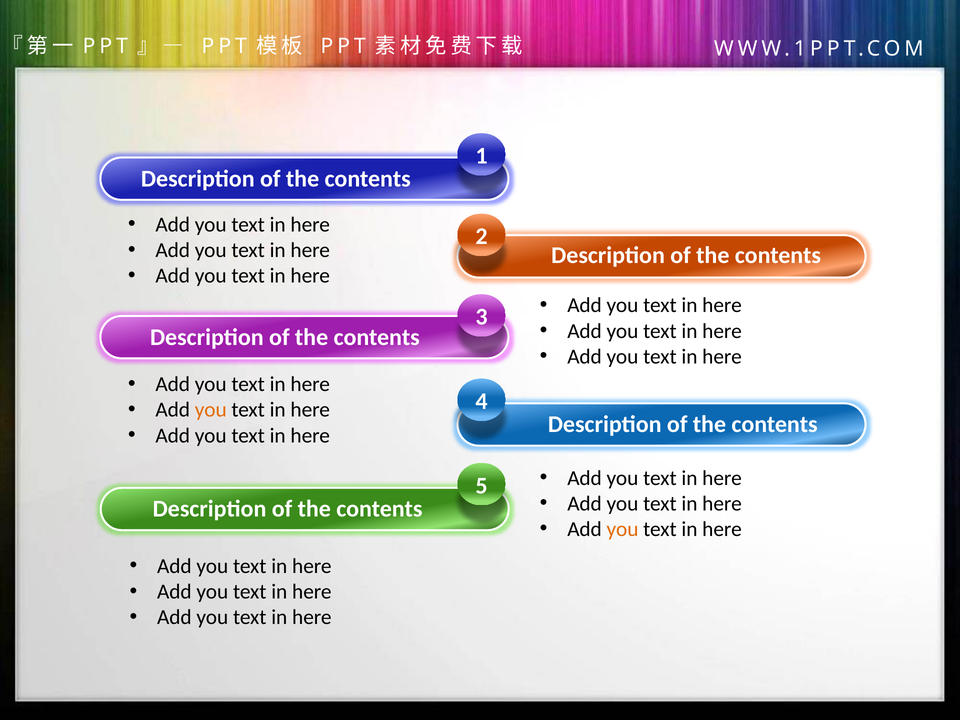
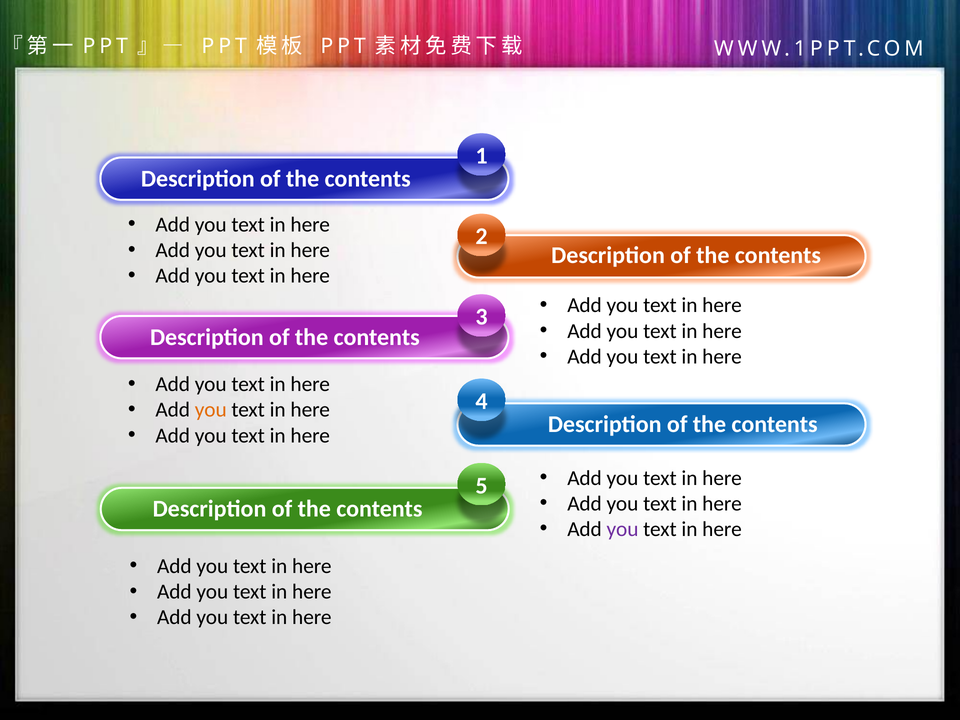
you colour: orange -> purple (623, 529)
